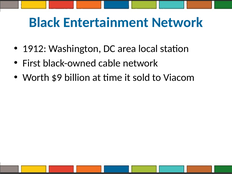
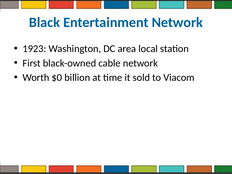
1912: 1912 -> 1923 (34, 49)
$9: $9 -> $0 (57, 78)
